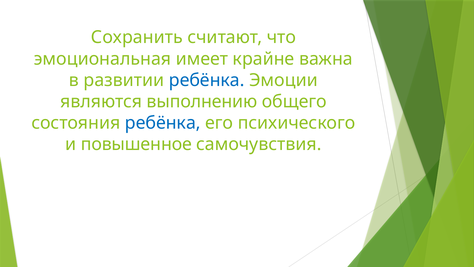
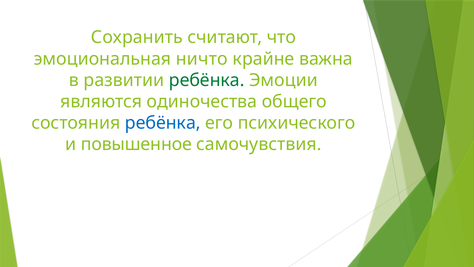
имеет: имеет -> ничто (202, 59)
ребёнка colour: blue -> green (207, 80)
выполнению: выполнению -> одиночества (202, 101)
